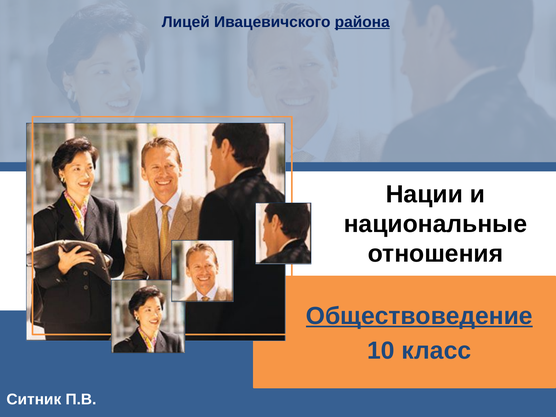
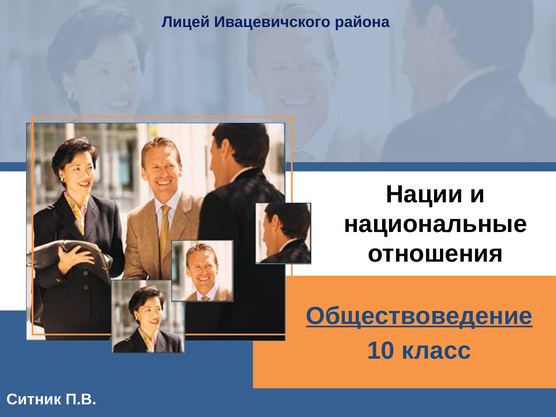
района underline: present -> none (362, 22)
